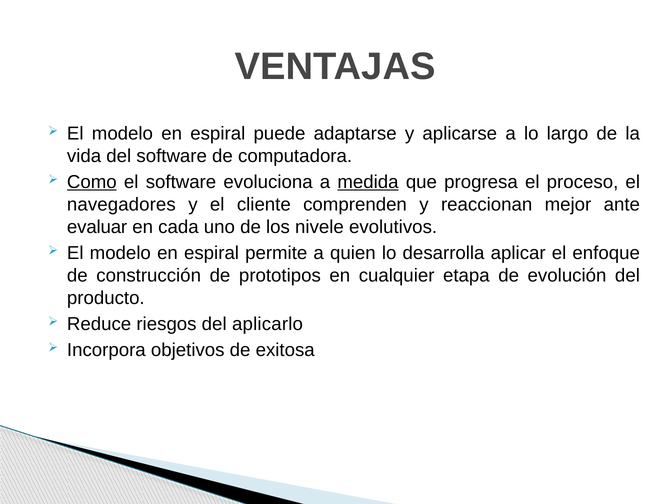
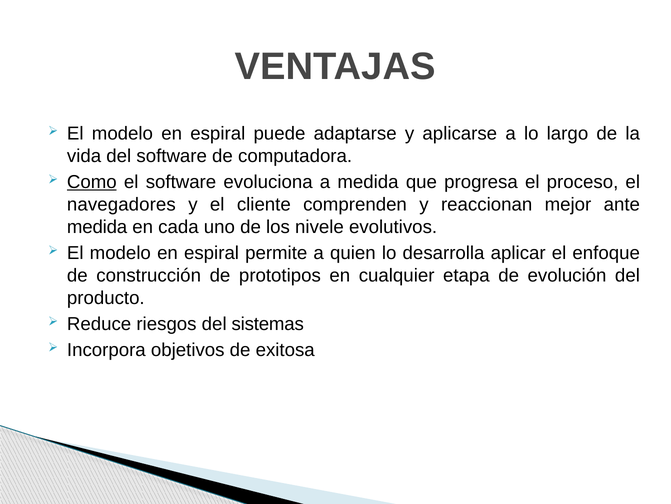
medida underline: present -> none (368, 182)
evaluar: evaluar -> medida (97, 227)
aplicarlo: aplicarlo -> sistemas (268, 324)
